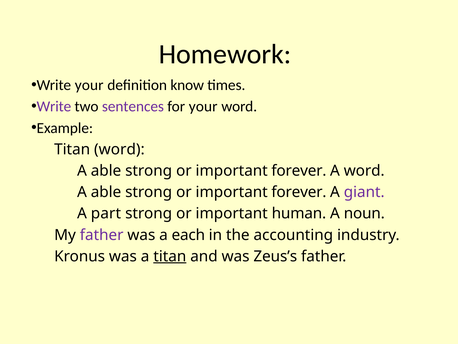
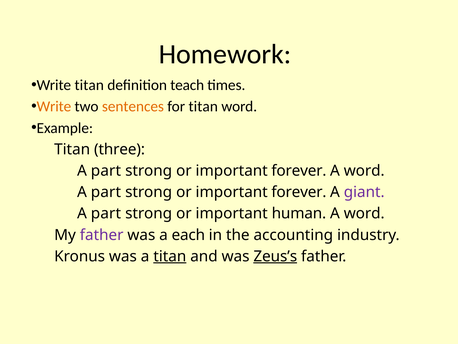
Write your: your -> titan (89, 85)
know: know -> teach (187, 85)
Write colour: purple -> orange (54, 106)
sentences colour: purple -> orange (133, 106)
for your: your -> titan (203, 106)
Titan word: word -> three (120, 149)
able: able -> part (106, 171)
able: able -> part (106, 192)
noun: noun -> word (364, 213)
Zeus’s underline: none -> present (275, 256)
